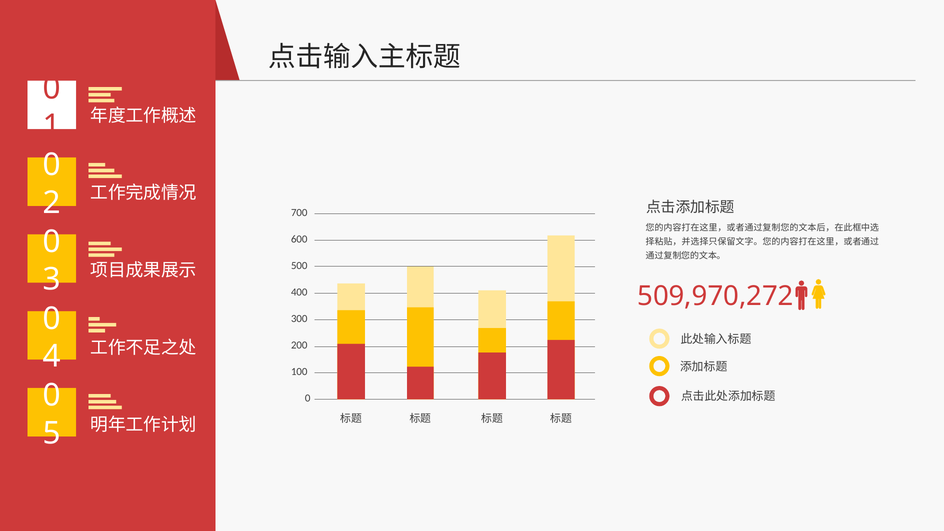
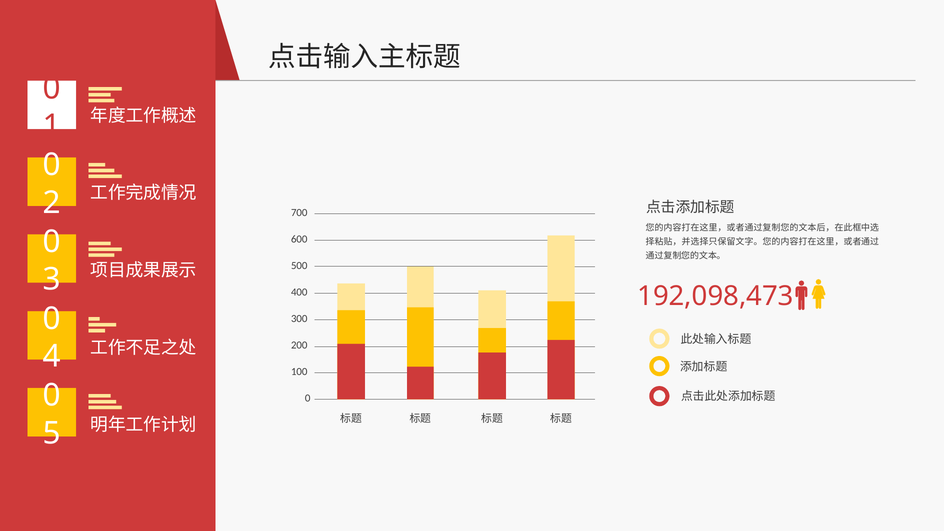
509,970,272: 509,970,272 -> 192,098,473 (715, 296)
